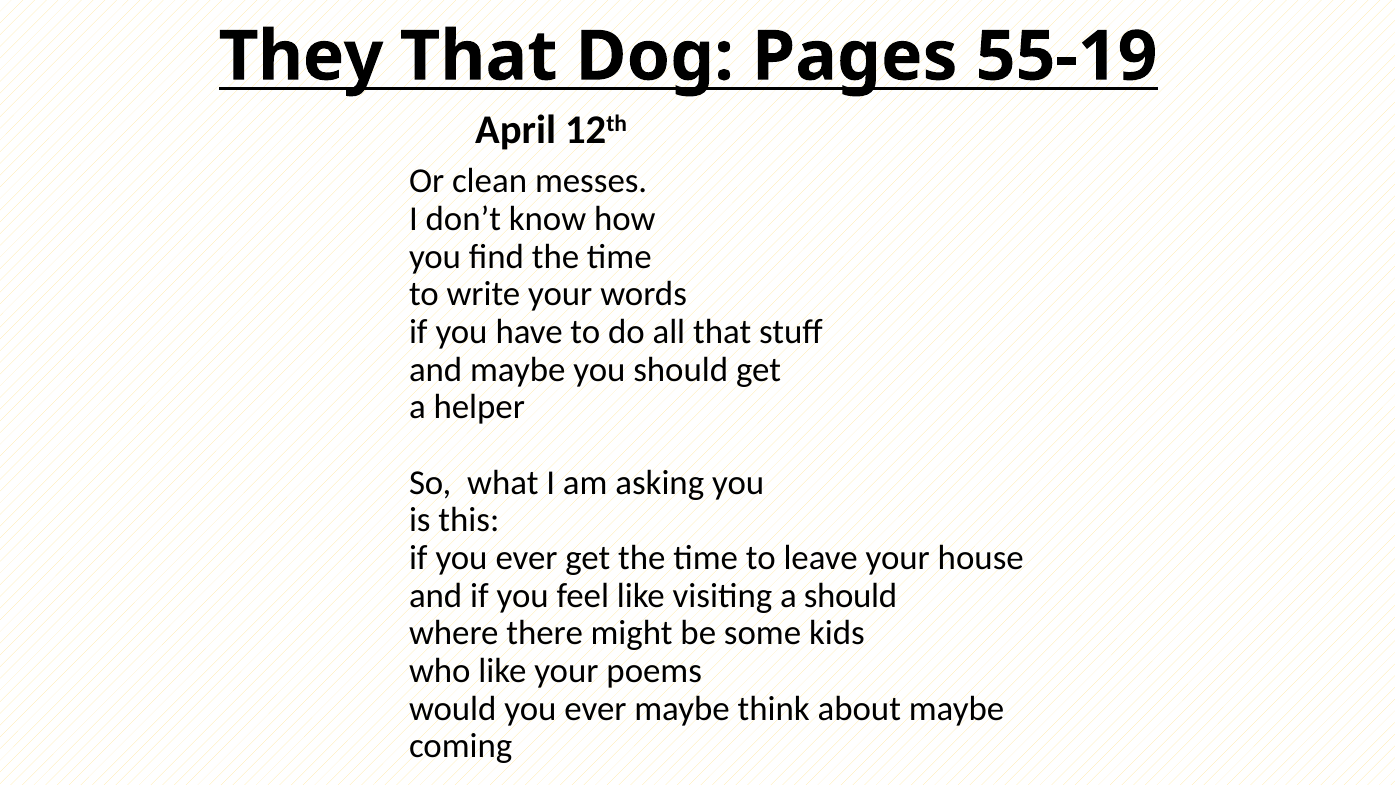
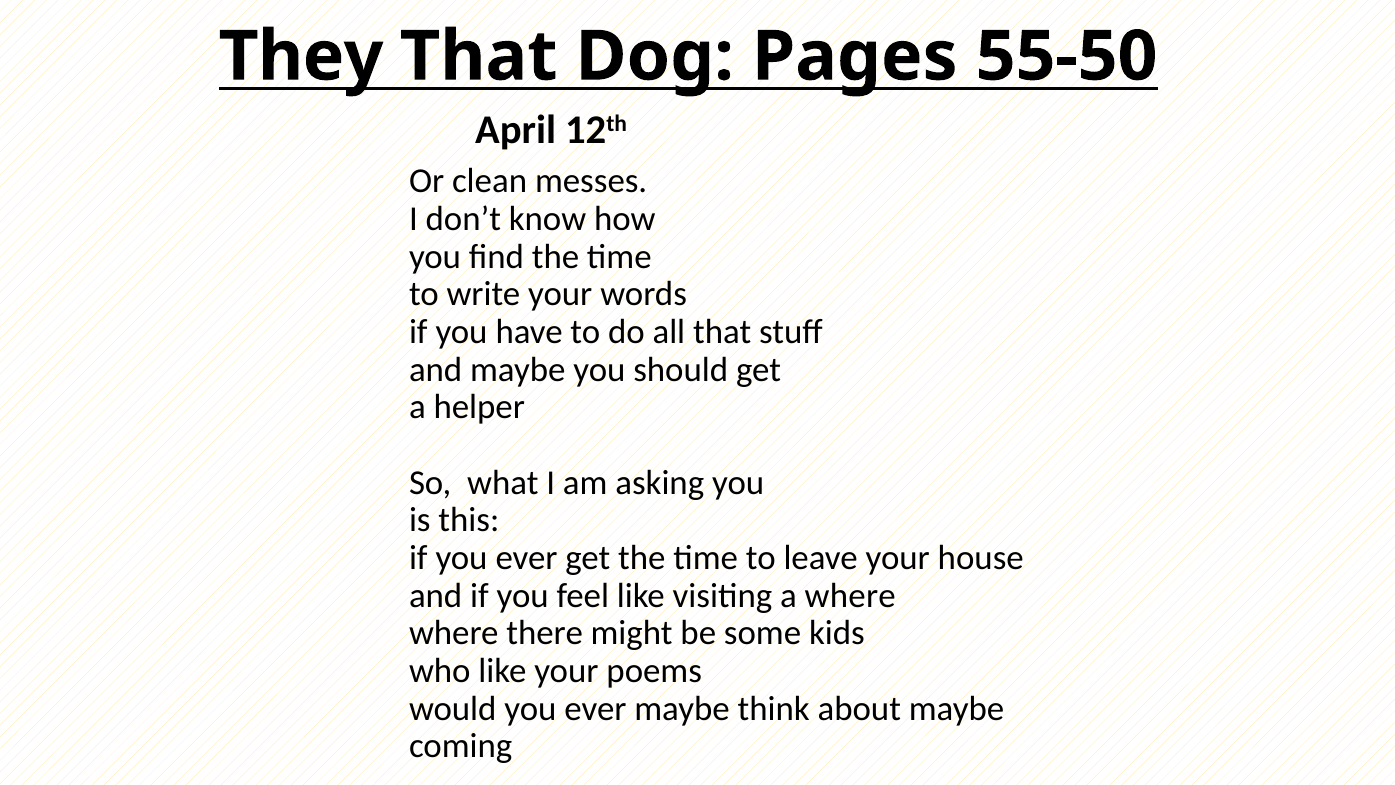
55-19: 55-19 -> 55-50 (1067, 57)
a should: should -> where (850, 595)
